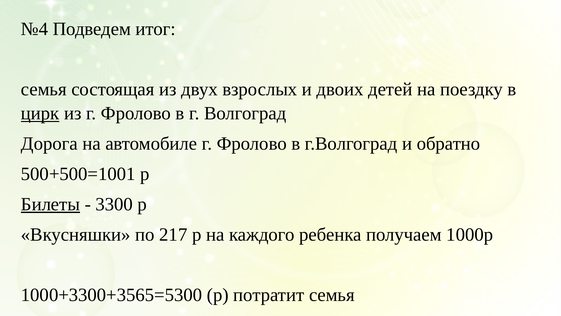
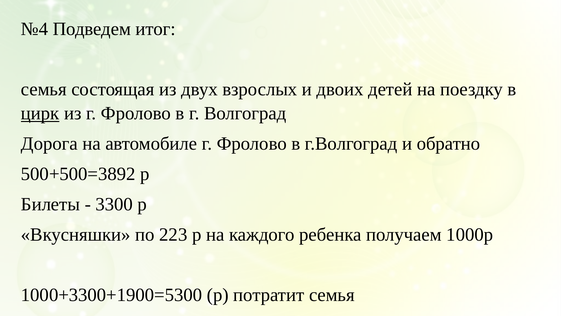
500+500=1001: 500+500=1001 -> 500+500=3892 (78, 174)
Билеты underline: present -> none (50, 204)
217: 217 -> 223 (173, 234)
1000+3300+3565=5300: 1000+3300+3565=5300 -> 1000+3300+1900=5300 (112, 295)
